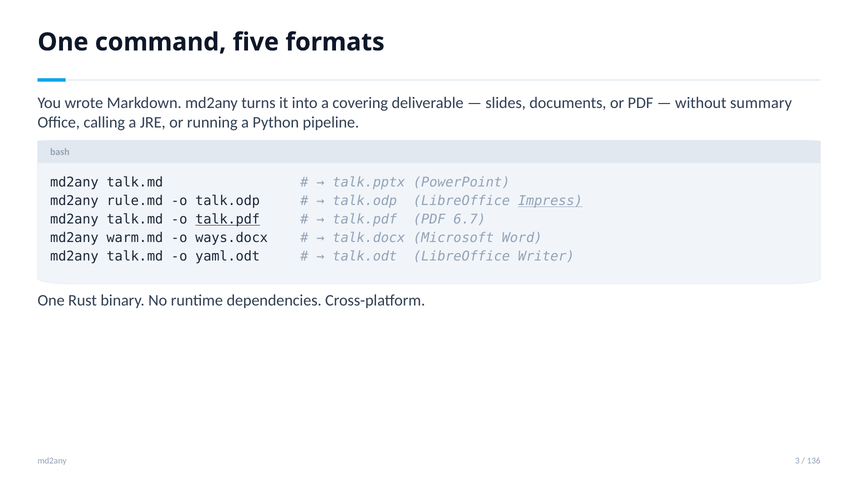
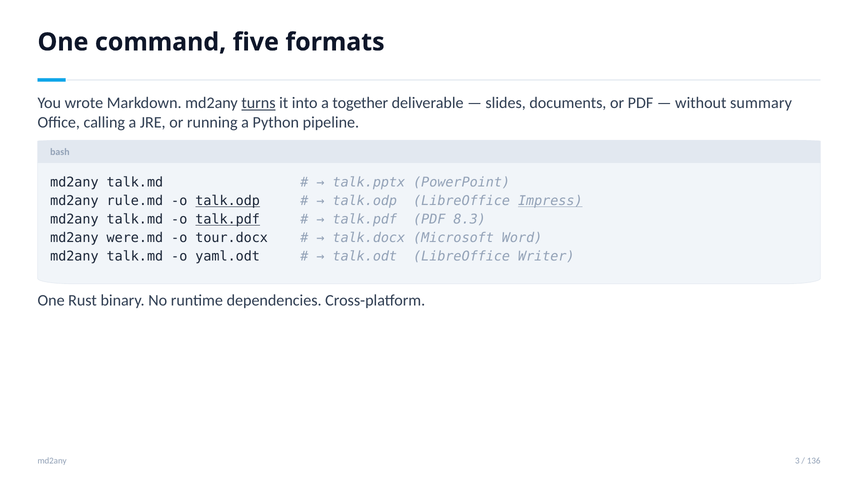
turns underline: none -> present (258, 103)
covering: covering -> together (360, 103)
talk.odp underline: none -> present (228, 201)
6.7: 6.7 -> 8.3 (470, 219)
warm.md: warm.md -> were.md (135, 238)
ways.docx: ways.docx -> tour.docx (232, 238)
